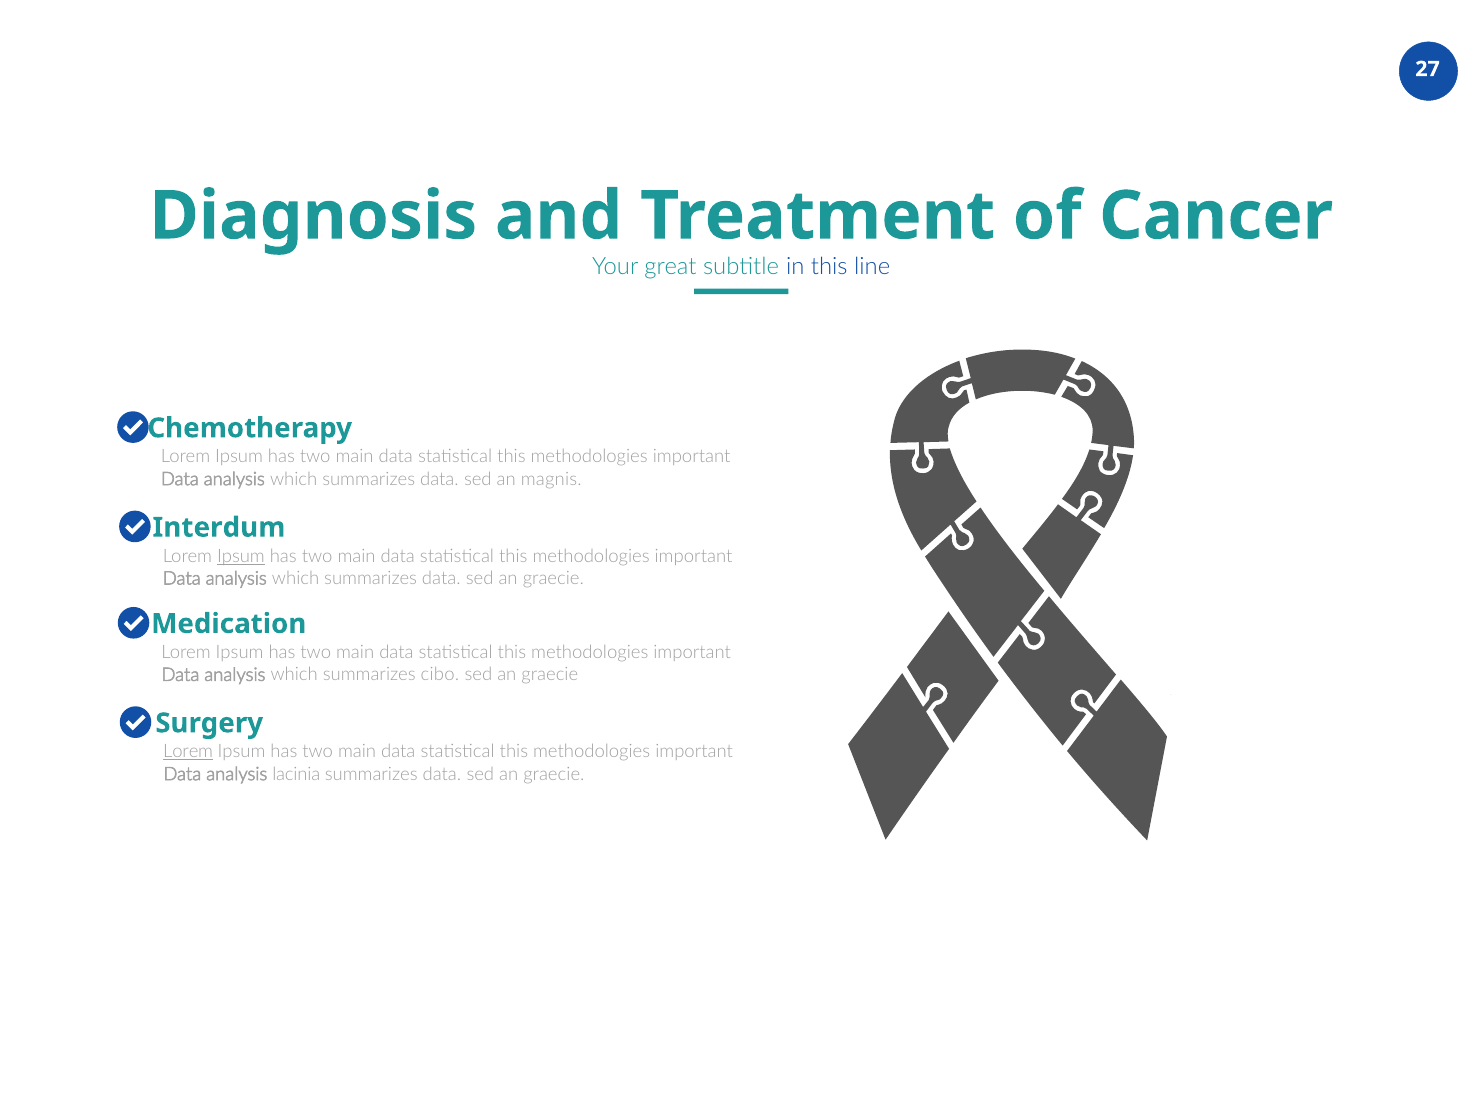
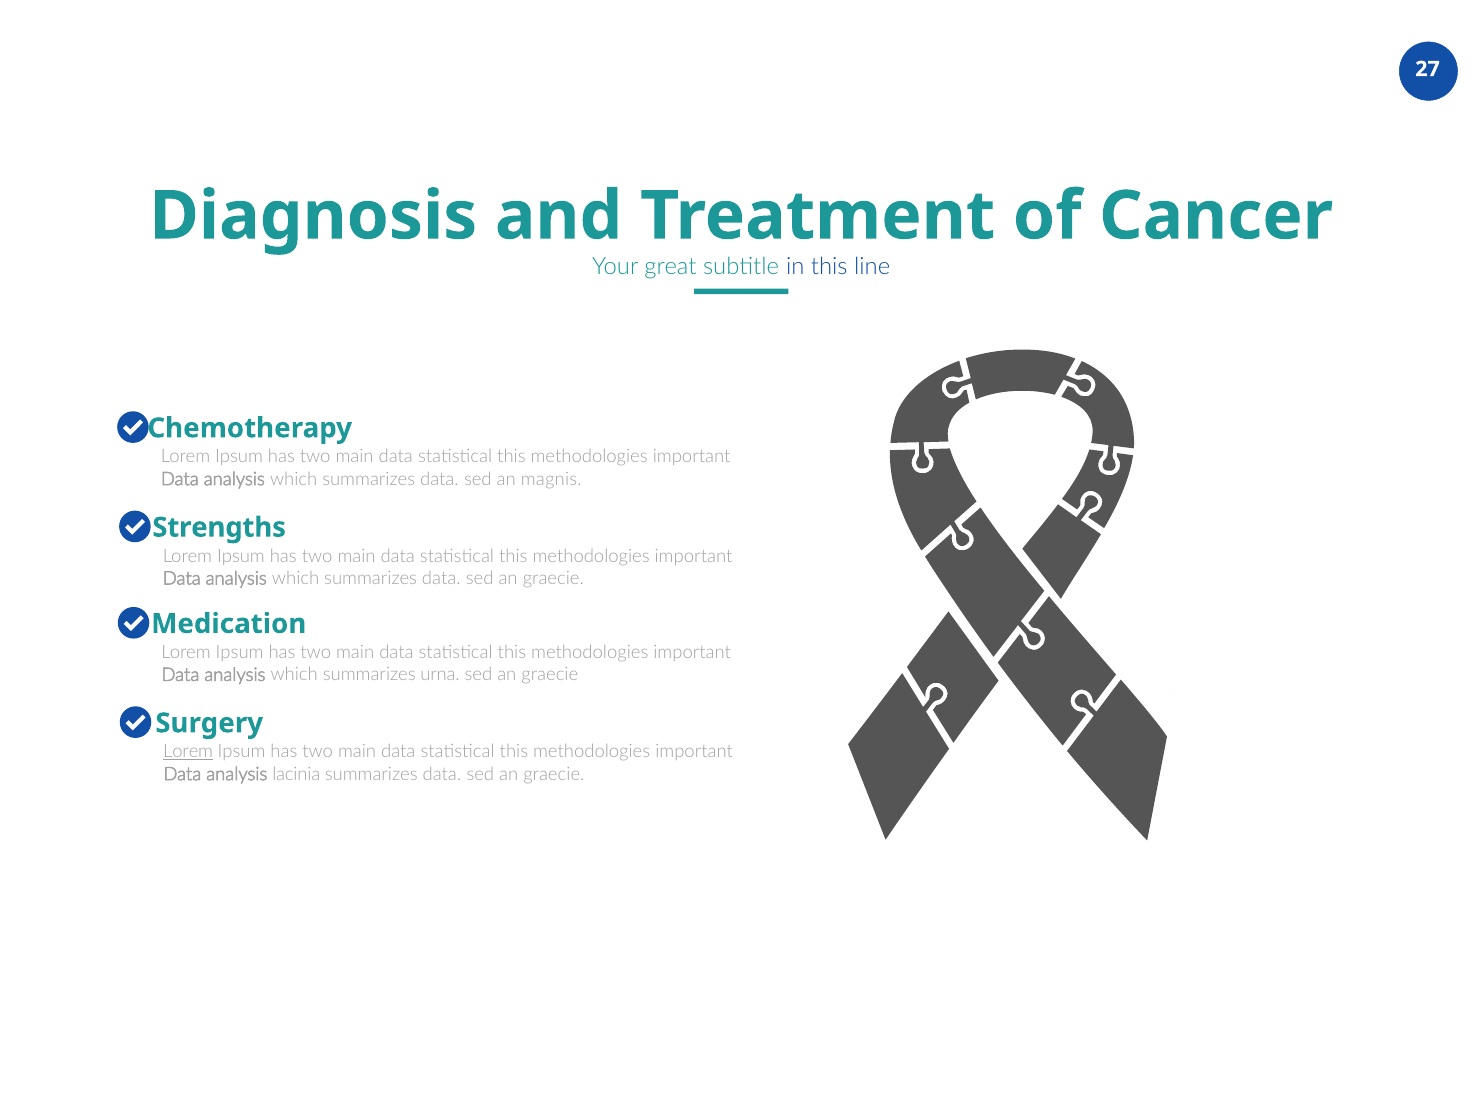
Interdum: Interdum -> Strengths (219, 527)
Ipsum underline: present -> none (241, 556)
cibo: cibo -> urna (440, 675)
